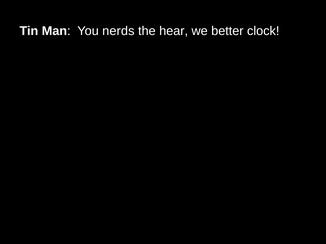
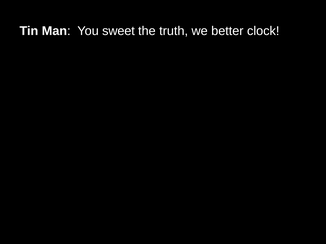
nerds: nerds -> sweet (118, 31)
hear: hear -> truth (174, 31)
